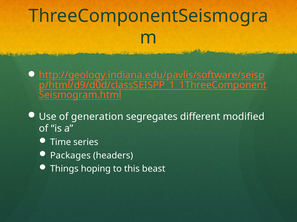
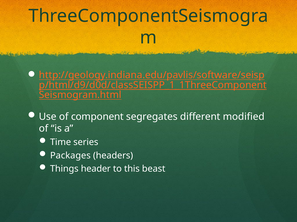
generation: generation -> component (97, 117)
hoping: hoping -> header (96, 169)
